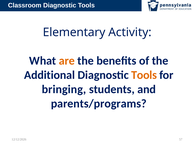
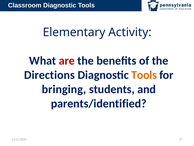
are colour: orange -> red (67, 61)
Additional: Additional -> Directions (49, 75)
parents/programs: parents/programs -> parents/identified (99, 103)
